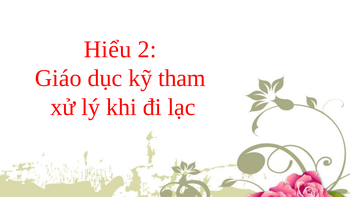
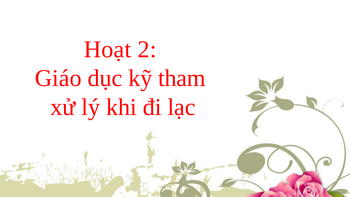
Hiểu: Hiểu -> Hoạt (108, 49)
